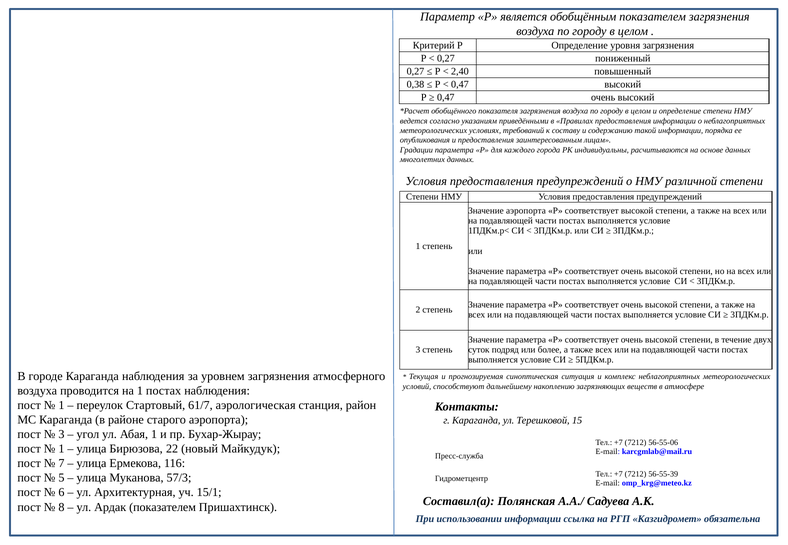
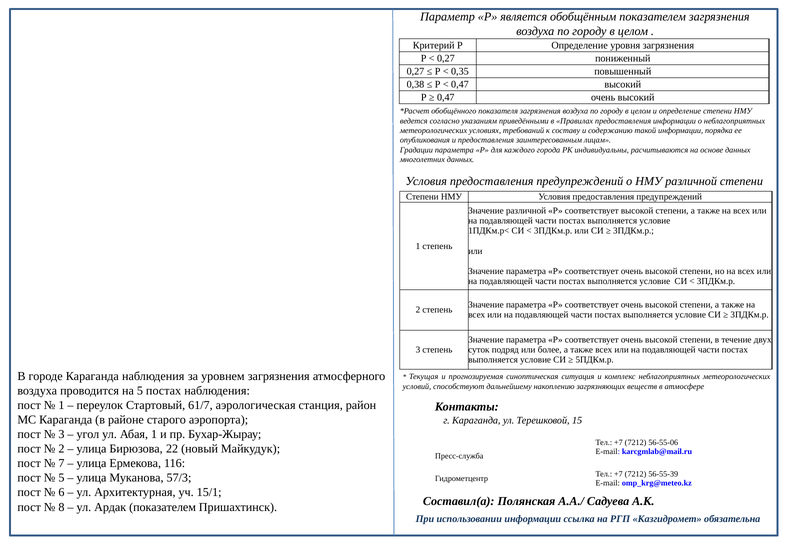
2,40: 2,40 -> 0,35 (460, 71)
Значение аэропорта: аэропорта -> различной (526, 211)
на 1: 1 -> 5 (140, 391)
1: 1 -> 2 (61, 449)
